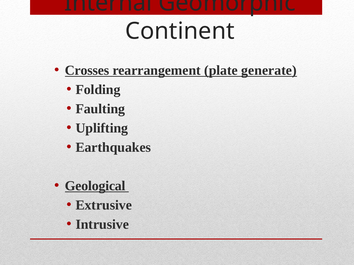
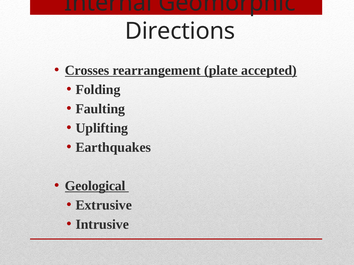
Continent: Continent -> Directions (180, 31)
generate: generate -> accepted (269, 70)
